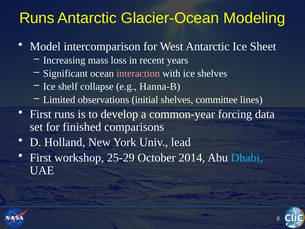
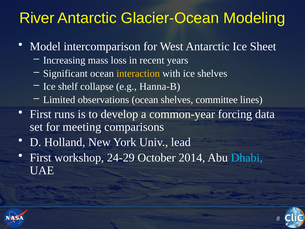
Runs: Runs -> River (37, 18)
interaction colour: pink -> yellow (138, 73)
observations initial: initial -> ocean (145, 100)
finished: finished -> meeting (82, 127)
25-29: 25-29 -> 24-29 (121, 157)
